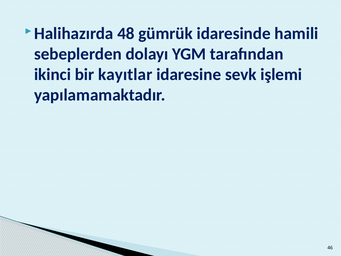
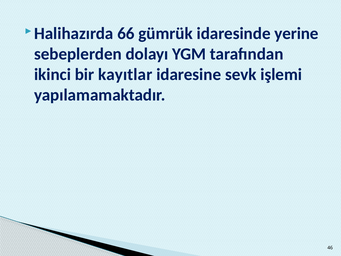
48: 48 -> 66 (126, 34)
hamili: hamili -> yerine (296, 34)
